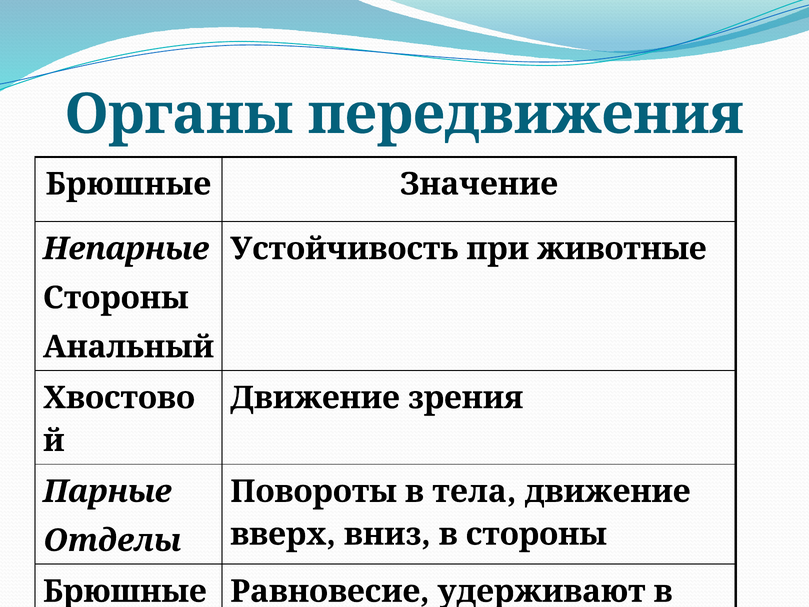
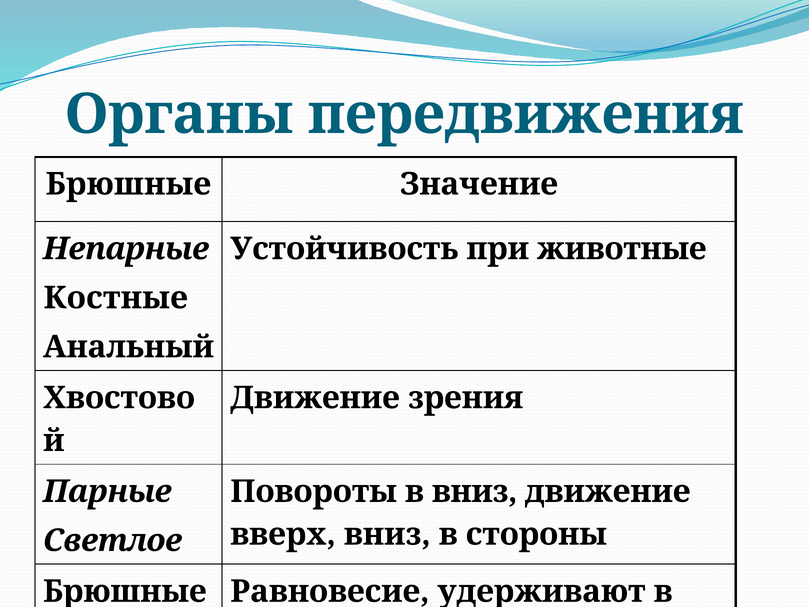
Стороны: Стороны -> Костные (116, 298)
в тела: тела -> вниз (475, 491)
Отделы: Отделы -> Светлое (113, 540)
